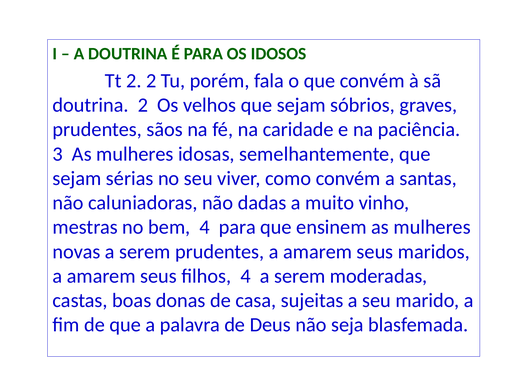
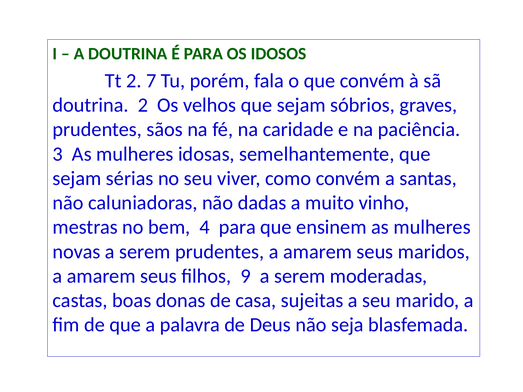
2 2: 2 -> 7 (151, 81)
filhos 4: 4 -> 9 (246, 276)
